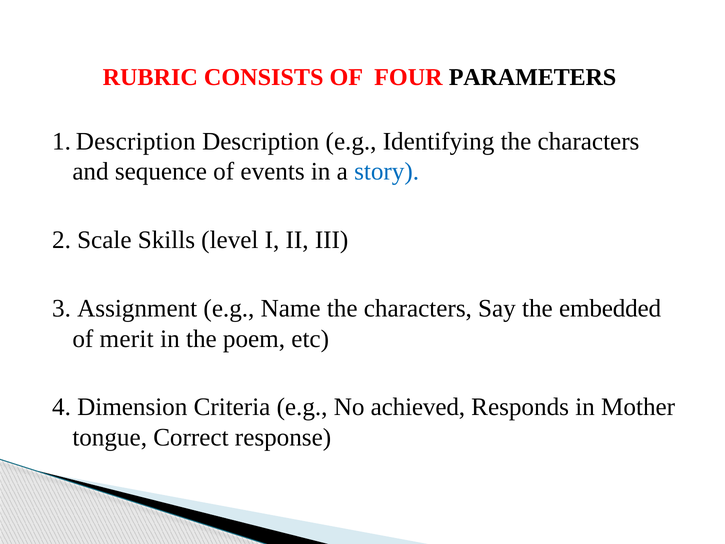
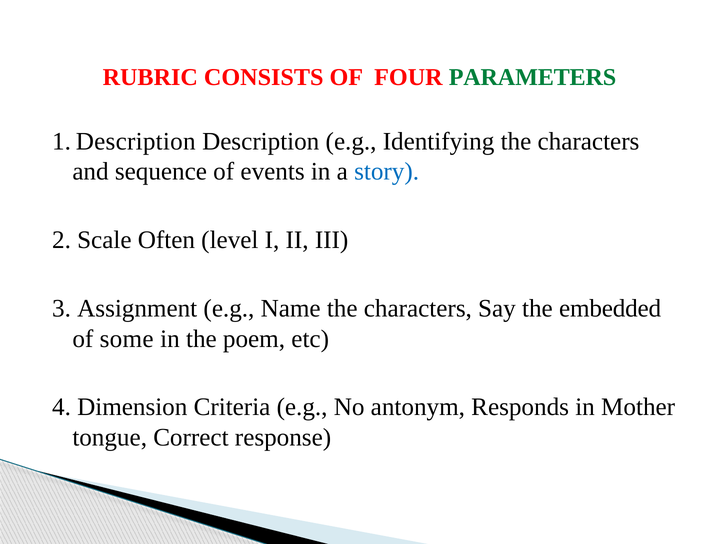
PARAMETERS colour: black -> green (533, 77)
Skills: Skills -> Often (166, 240)
merit: merit -> some (127, 339)
achieved: achieved -> antonym (418, 407)
